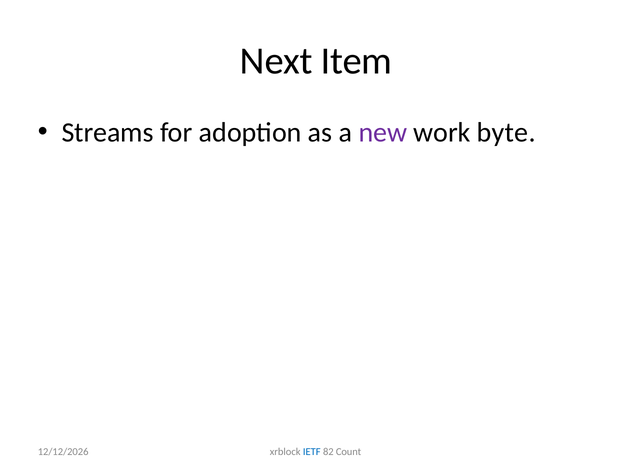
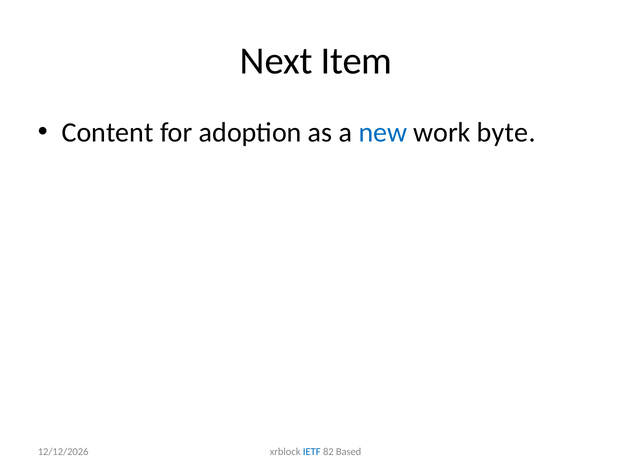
Streams: Streams -> Content (108, 132)
new colour: purple -> blue (383, 132)
Count: Count -> Based (349, 452)
